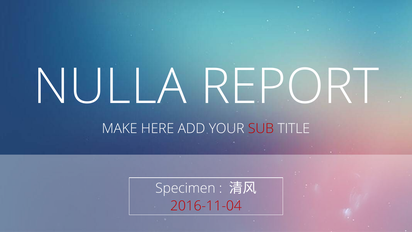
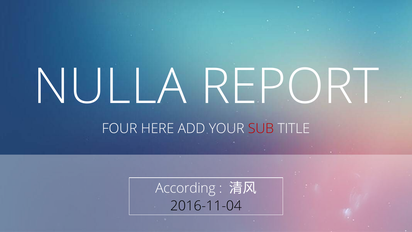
MAKE: MAKE -> FOUR (120, 129)
Specimen: Specimen -> According (185, 188)
2016-11-04 colour: red -> black (206, 206)
